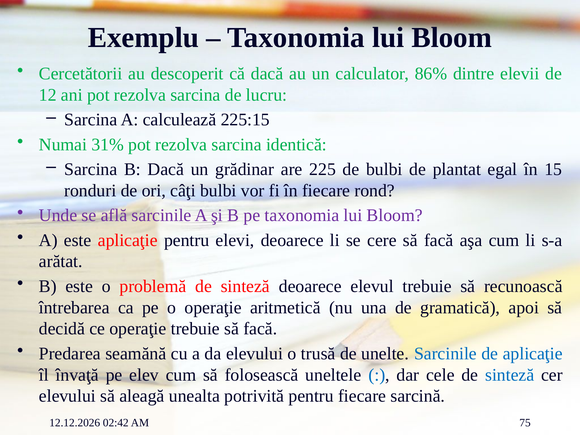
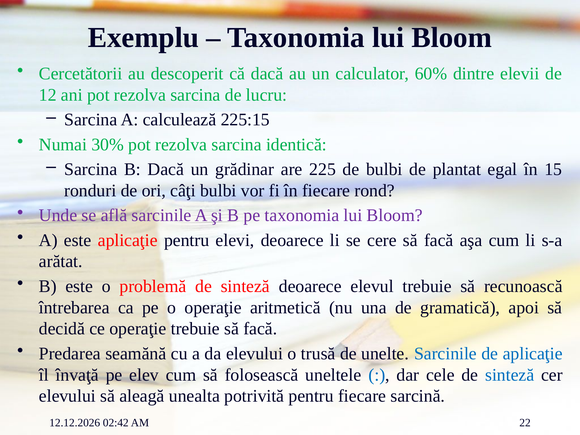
86%: 86% -> 60% (431, 74)
31%: 31% -> 30% (108, 145)
75: 75 -> 22 (525, 423)
